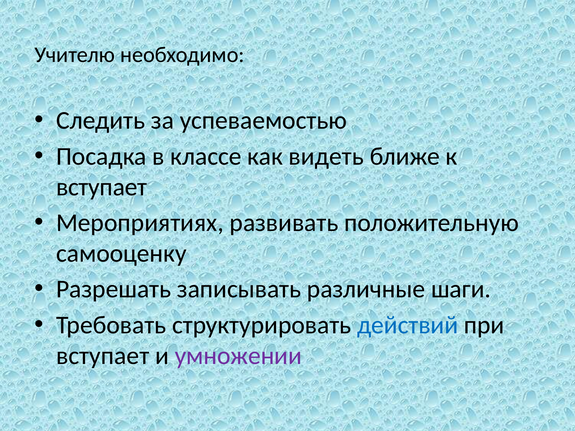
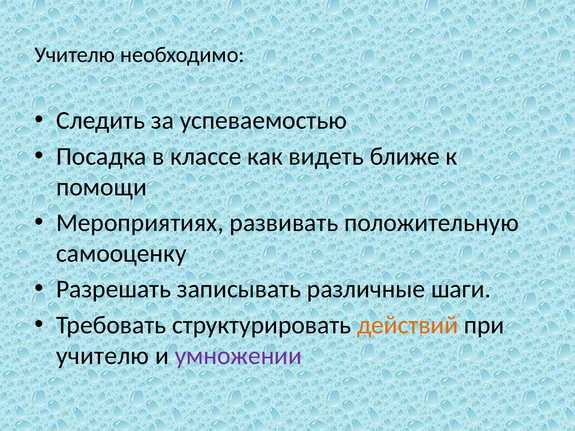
вступает: вступает -> помощи (101, 187)
действий colour: blue -> orange (408, 325)
вступает: вступает -> учителю (103, 356)
